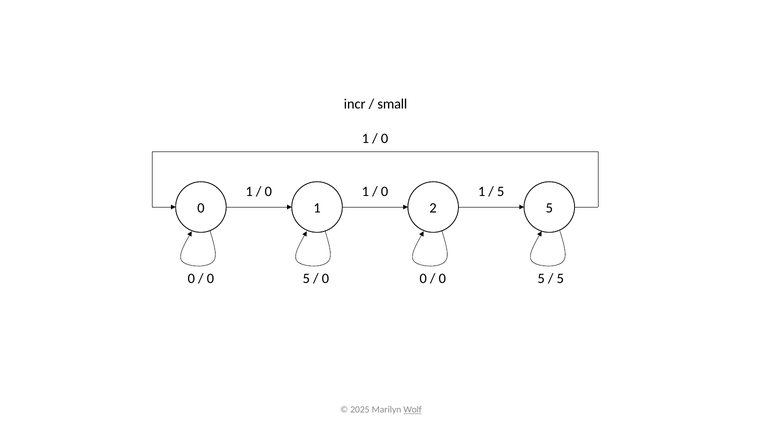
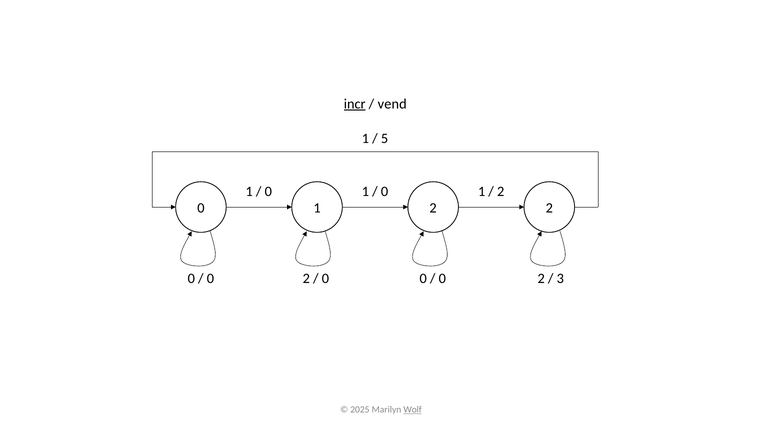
incr underline: none -> present (355, 104)
small: small -> vend (392, 104)
0: 0 -> 5 (384, 139)
5: 5 -> 2 (501, 192)
2 5: 5 -> 2 (549, 208)
5: 5 -> 2 (306, 278)
5: 5 -> 2 (541, 278)
5: 5 -> 3 (560, 278)
